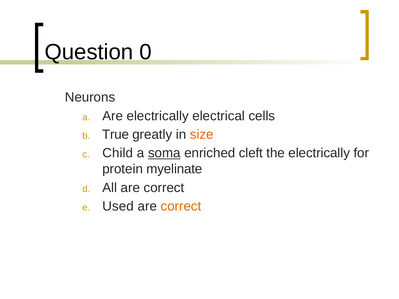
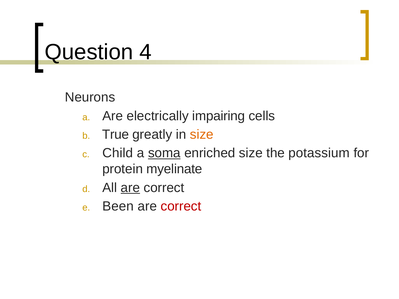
0: 0 -> 4 (146, 52)
electrical: electrical -> impairing (219, 116)
enriched cleft: cleft -> size (251, 153)
the electrically: electrically -> potassium (319, 153)
are underline: none -> present (130, 188)
Used: Used -> Been (118, 206)
correct colour: orange -> red (181, 206)
